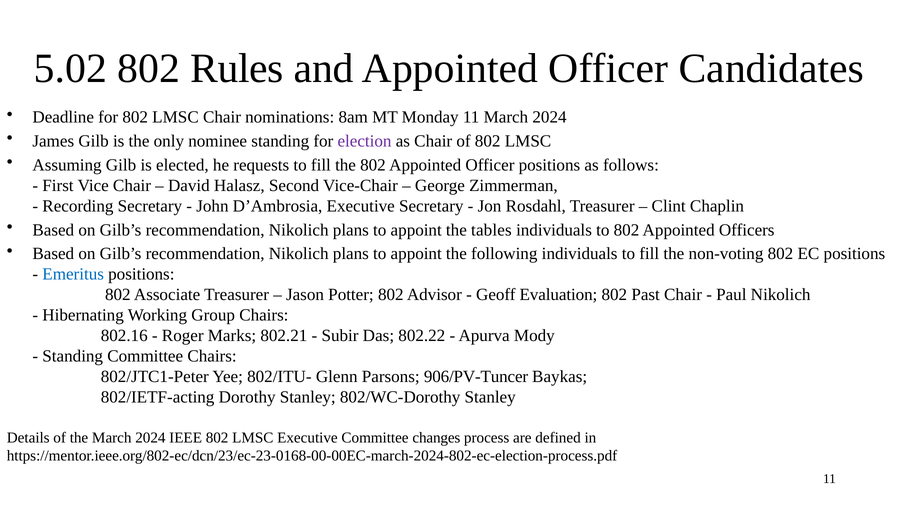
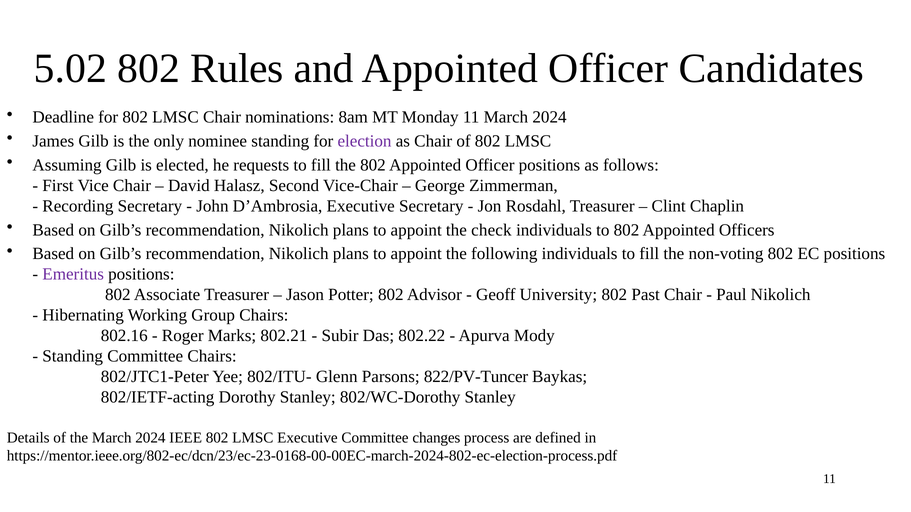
tables: tables -> check (491, 230)
Emeritus colour: blue -> purple (73, 274)
Evaluation: Evaluation -> University (558, 295)
906/PV-Tuncer: 906/PV-Tuncer -> 822/PV-Tuncer (476, 377)
